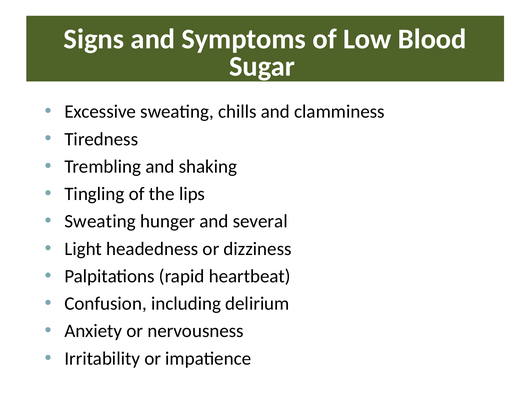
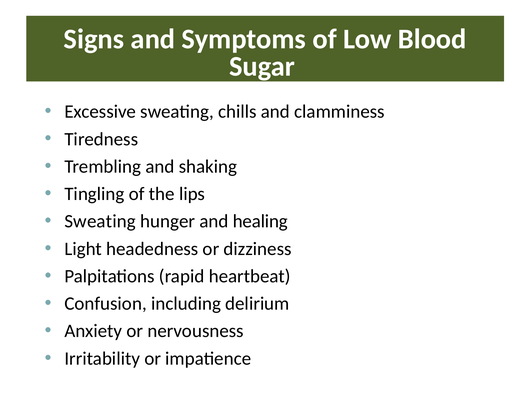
several: several -> healing (260, 222)
